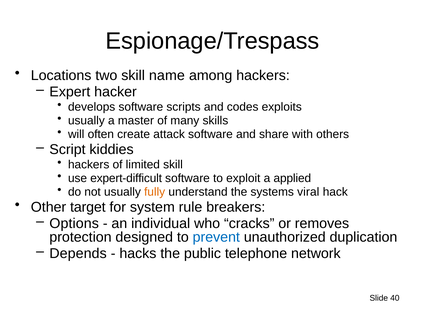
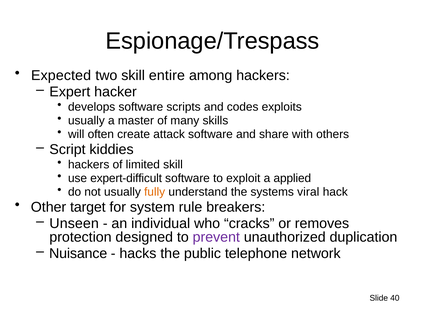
Locations: Locations -> Expected (61, 75)
name: name -> entire (167, 75)
Options: Options -> Unseen (74, 223)
prevent colour: blue -> purple (216, 237)
Depends: Depends -> Nuisance (78, 253)
